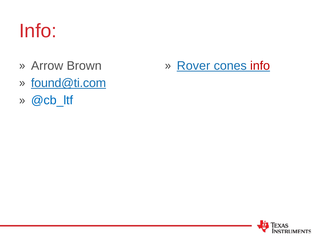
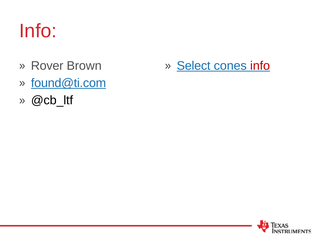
Arrow: Arrow -> Rover (47, 66)
Rover: Rover -> Select (194, 66)
@cb_ltf colour: blue -> black (52, 100)
